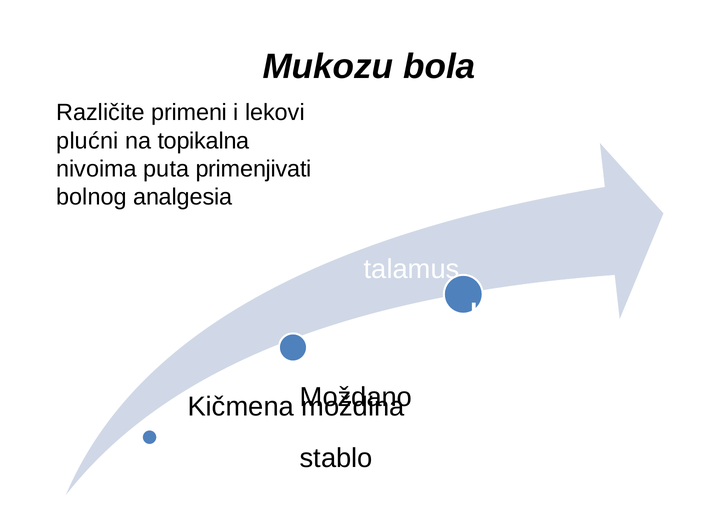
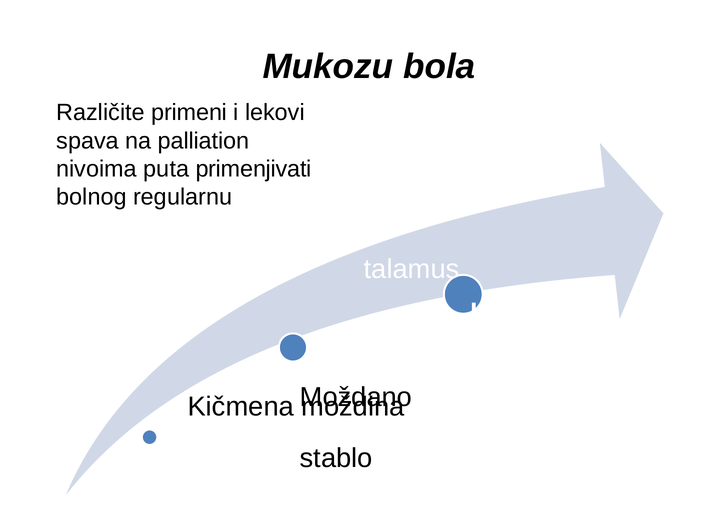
plućni: plućni -> spava (88, 141)
topikalna: topikalna -> palliation (204, 141)
analgesia: analgesia -> regularnu (183, 197)
